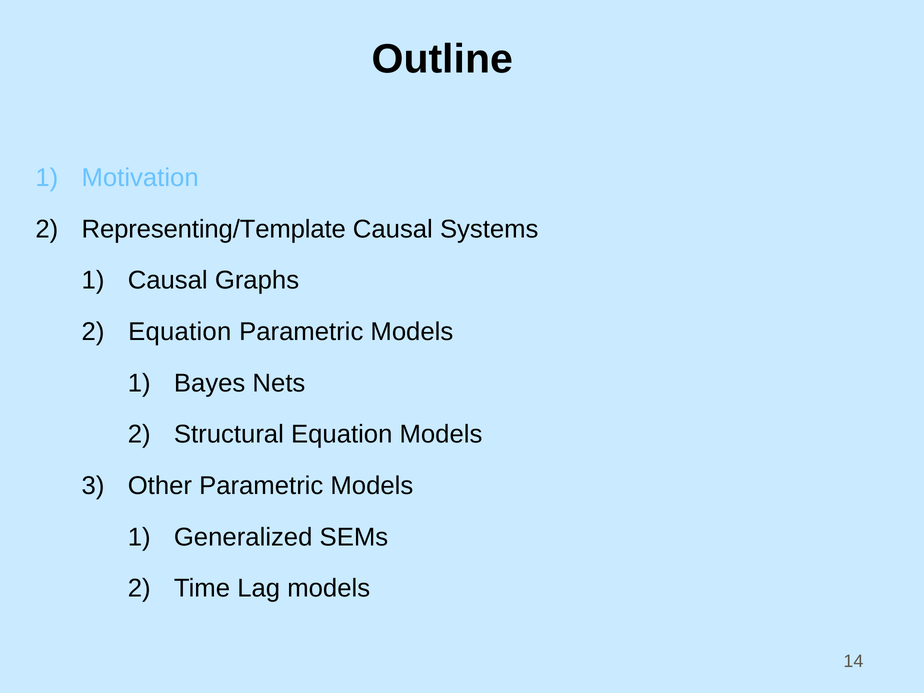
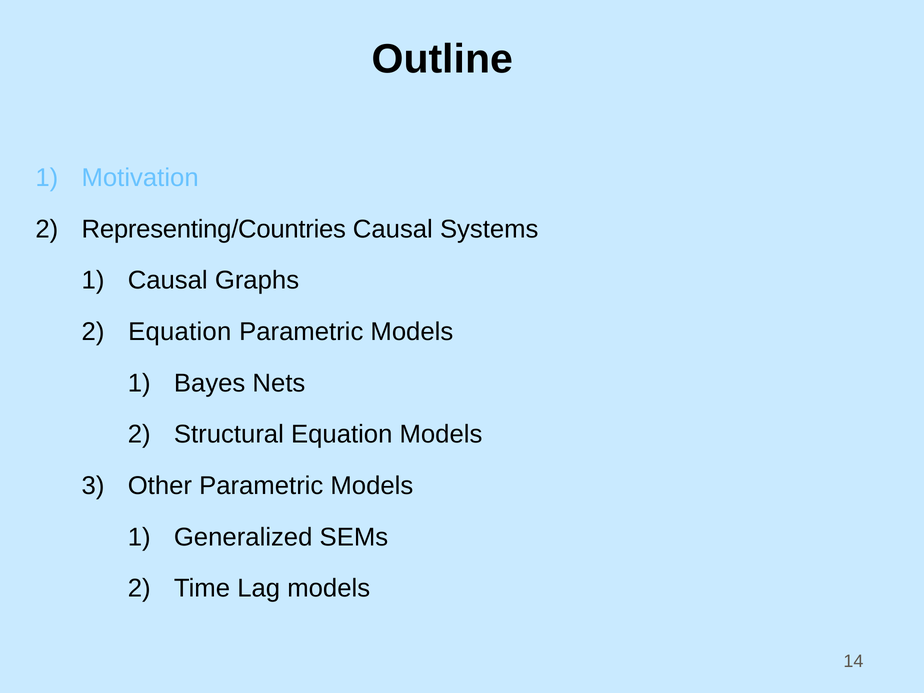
Representing/Template: Representing/Template -> Representing/Countries (214, 229)
